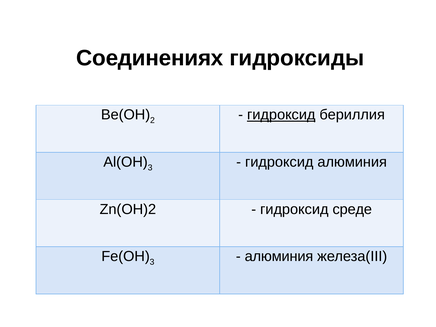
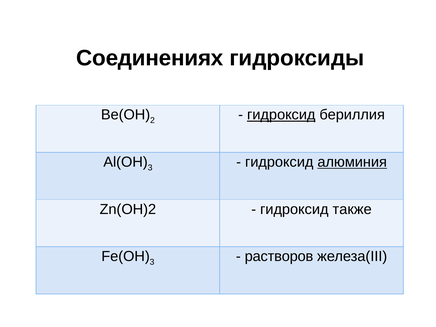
алюминия underline: none -> present (352, 162)
среде: среде -> также (352, 209)
алюминия: алюминия -> растворов (279, 256)
